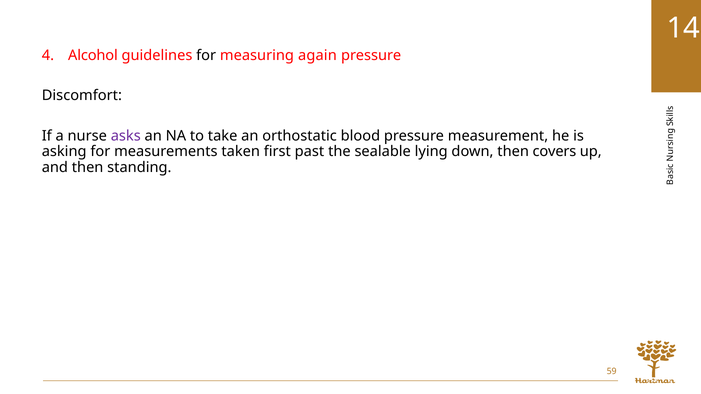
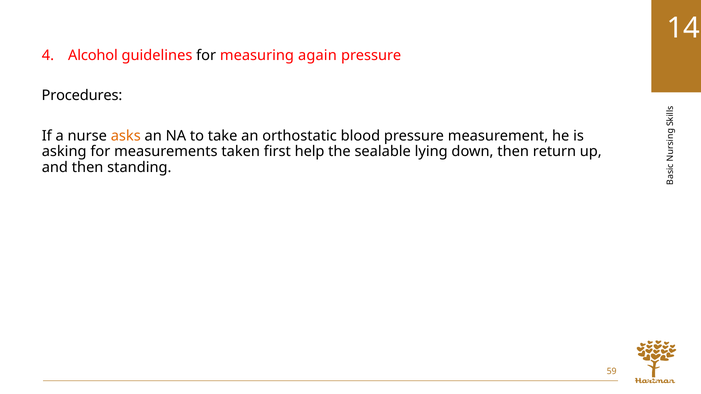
Discomfort: Discomfort -> Procedures (82, 96)
asks colour: purple -> orange (126, 136)
past: past -> help (310, 152)
covers: covers -> return (554, 152)
